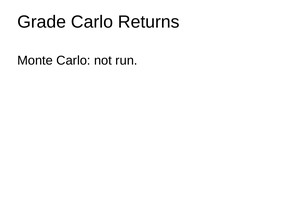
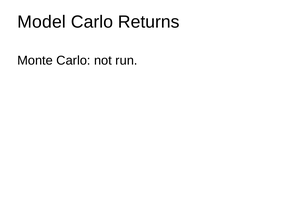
Grade: Grade -> Model (42, 22)
